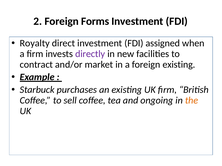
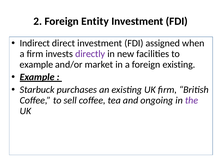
Forms: Forms -> Entity (95, 21)
Royalty: Royalty -> Indirect (35, 43)
contract: contract -> example (36, 65)
the colour: orange -> purple (192, 101)
